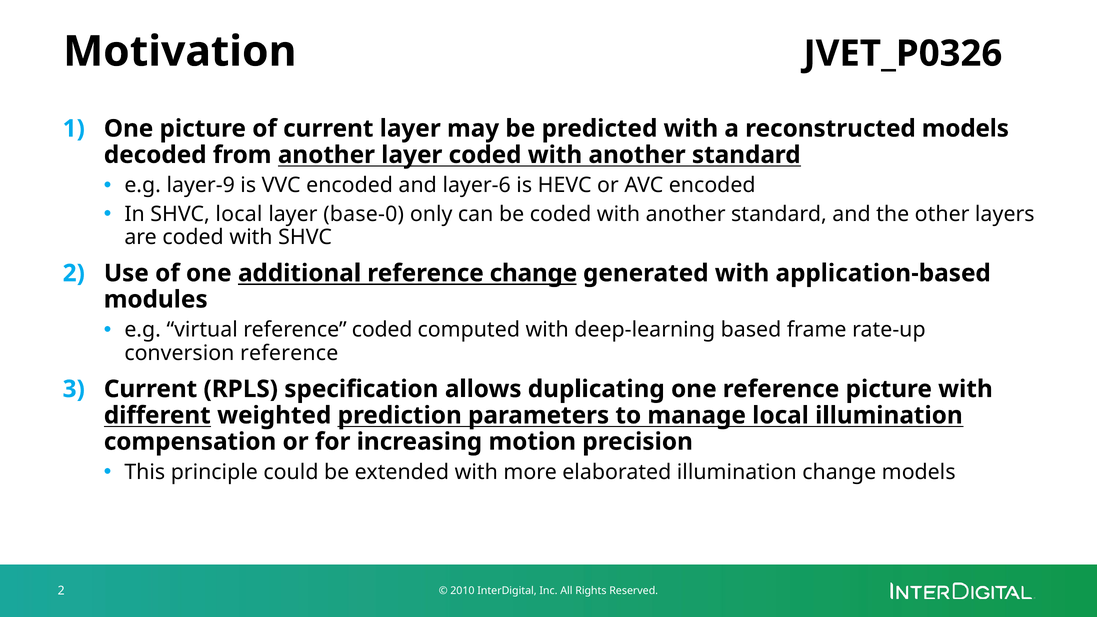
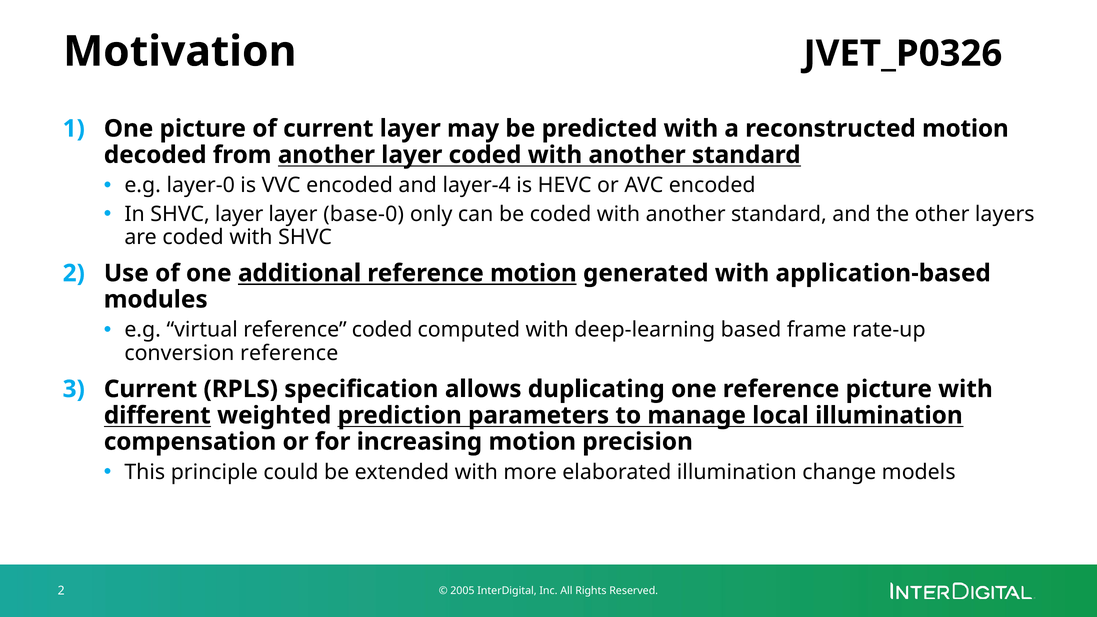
reconstructed models: models -> motion (965, 129)
layer-9: layer-9 -> layer-0 (201, 185)
layer-6: layer-6 -> layer-4 (477, 185)
SHVC local: local -> layer (239, 214)
reference change: change -> motion (533, 273)
2010: 2010 -> 2005 (462, 591)
